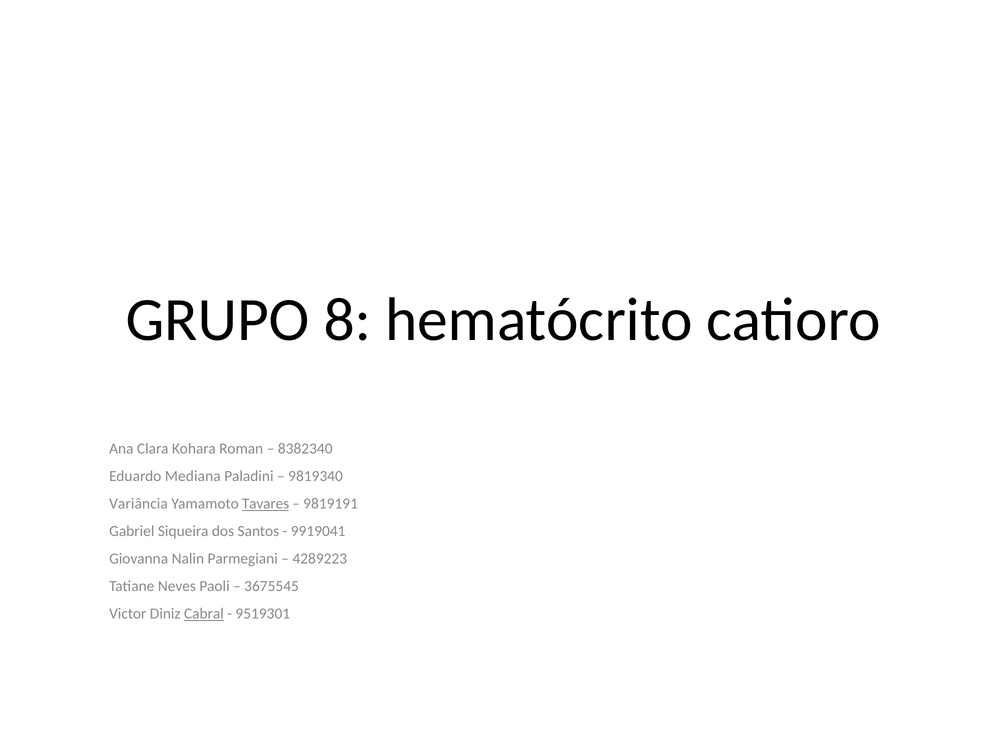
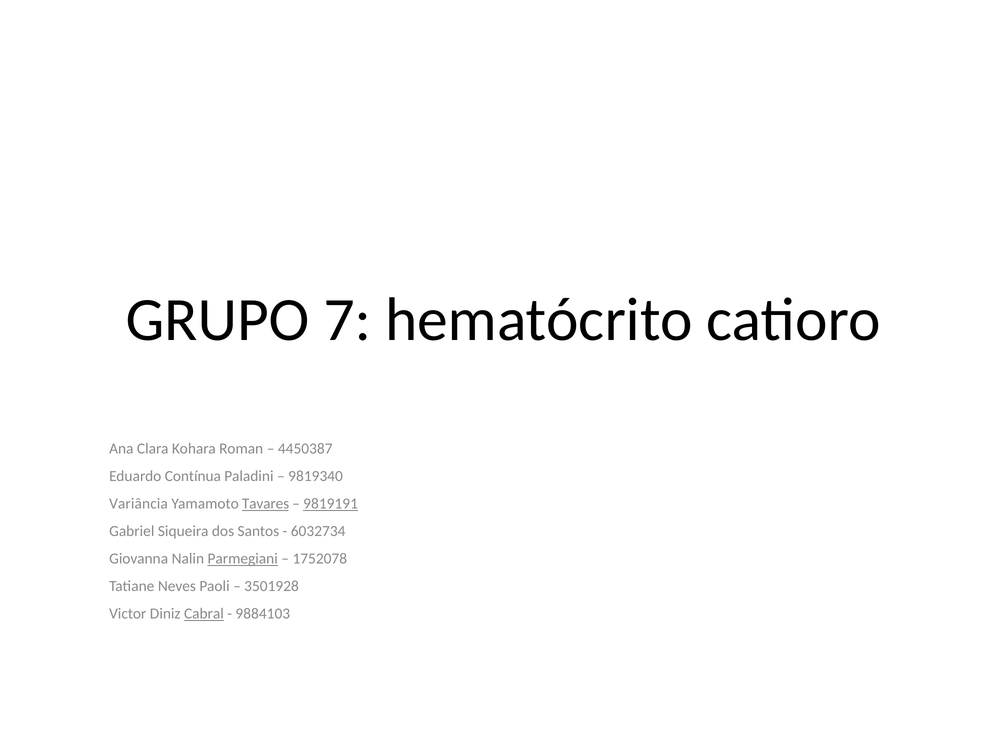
8: 8 -> 7 (347, 320)
8382340: 8382340 -> 4450387 (305, 448)
Mediana: Mediana -> Contínua (193, 476)
9819191 underline: none -> present (331, 503)
9919041: 9919041 -> 6032734 (318, 531)
Parmegiani underline: none -> present (243, 558)
4289223: 4289223 -> 1752078 (320, 558)
3675545: 3675545 -> 3501928 (272, 586)
9519301: 9519301 -> 9884103 (263, 613)
